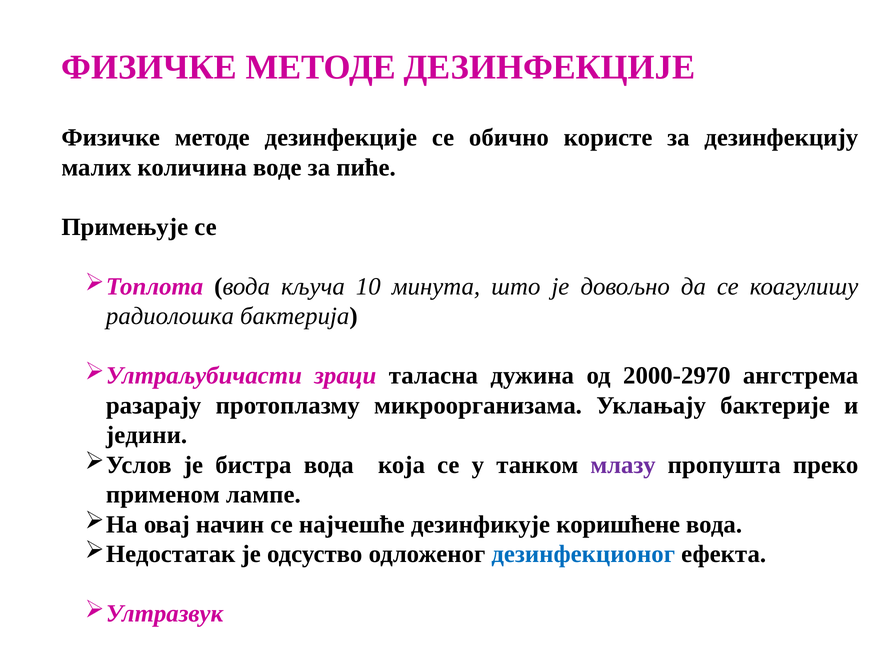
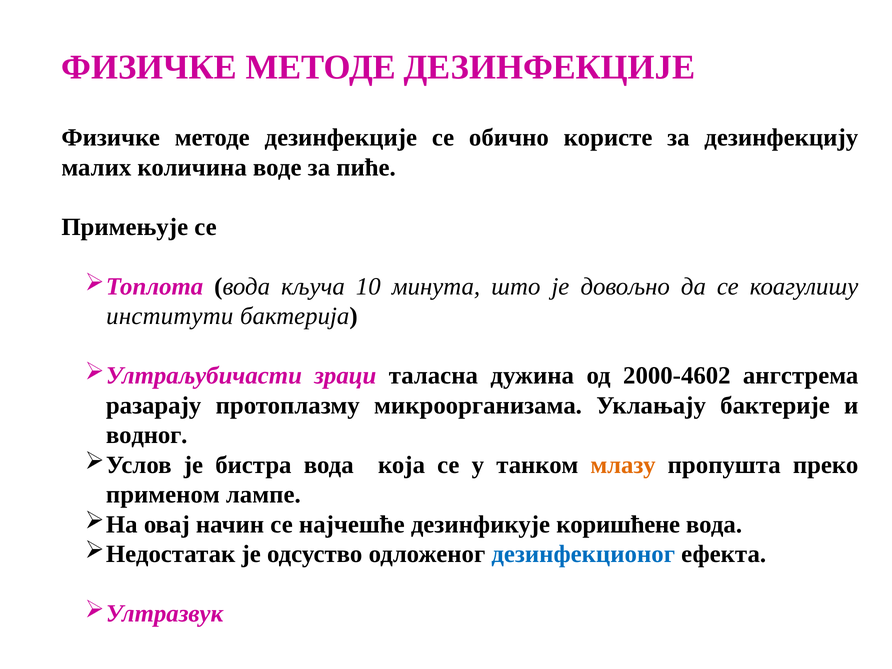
радиолошка: радиолошка -> институти (170, 316)
2000-2970: 2000-2970 -> 2000-4602 (677, 376)
једини: једини -> водног (147, 435)
млазу colour: purple -> orange (623, 465)
